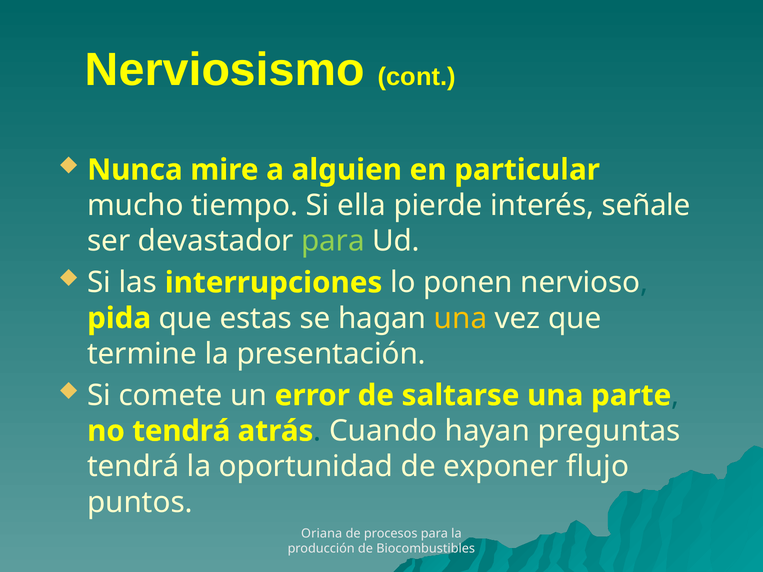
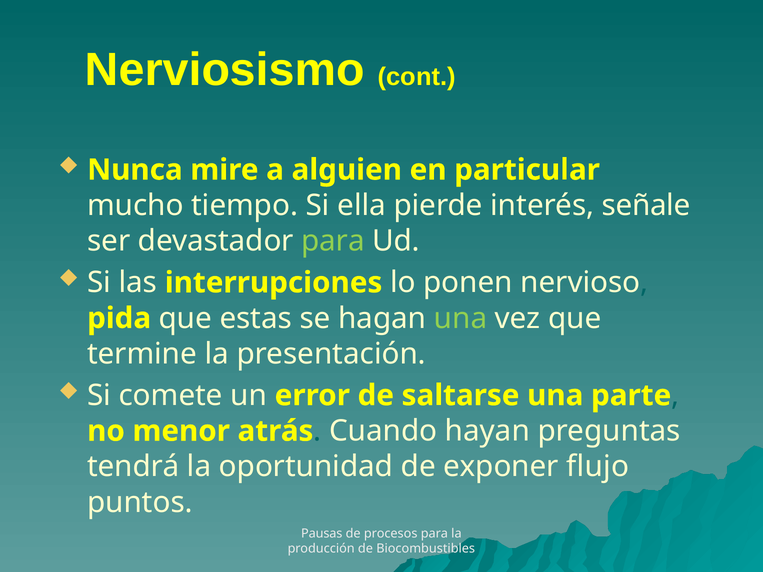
una colour: yellow -> light green (461, 318)
no tendrá: tendrá -> menor (181, 431)
Oriana: Oriana -> Pausas (322, 534)
